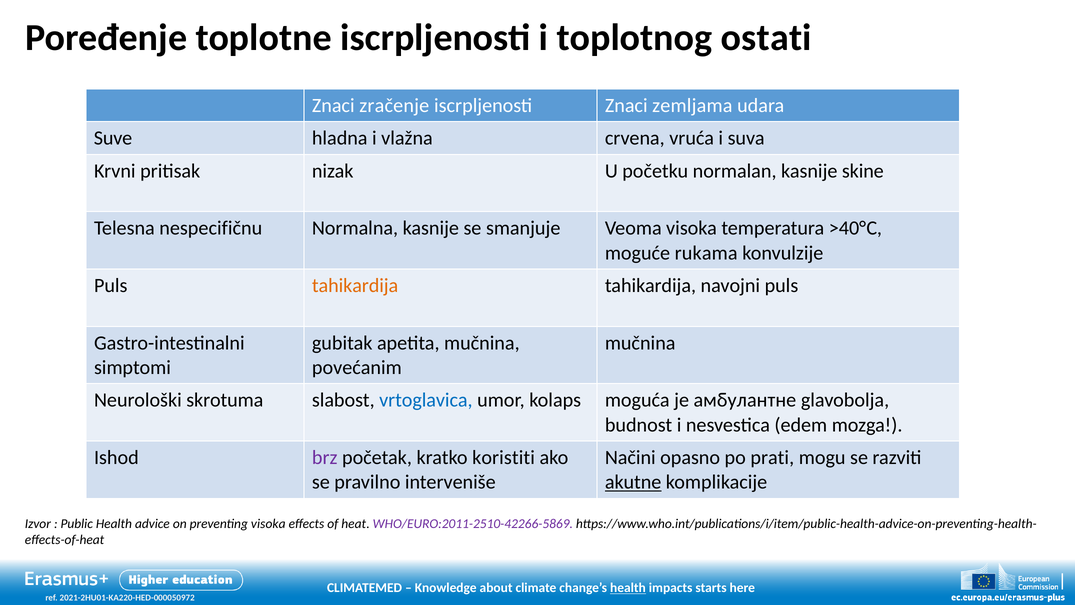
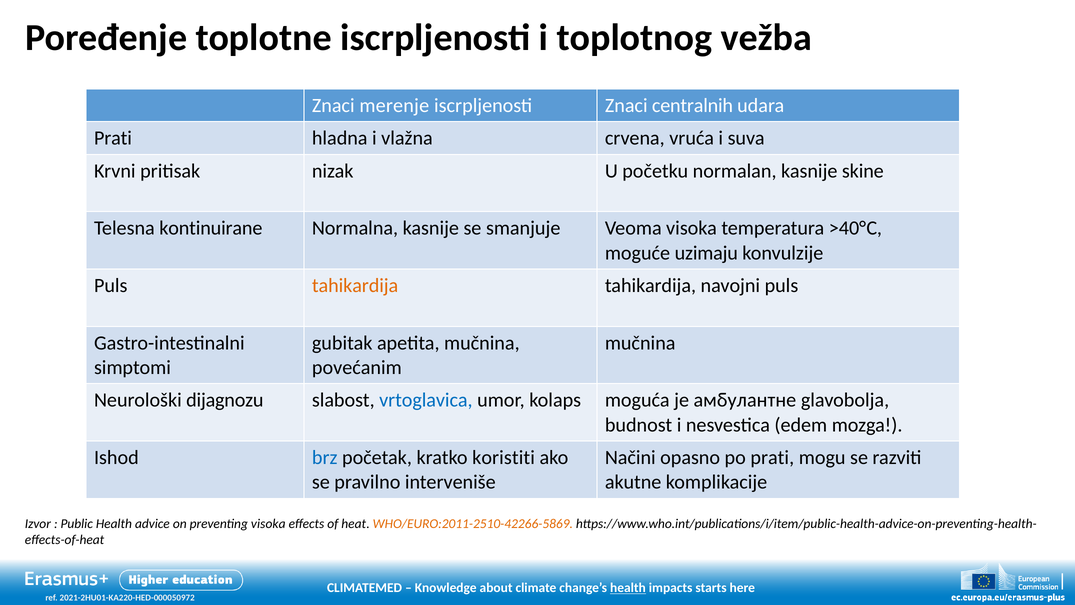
ostati: ostati -> vežba (766, 38)
zračenje: zračenje -> merenje (394, 105)
zemljama: zemljama -> centralnih (693, 105)
Suve: Suve -> Prati (113, 138)
nespecifičnu: nespecifičnu -> kontinuirane (211, 228)
rukama: rukama -> uzimaju (706, 253)
skrotuma: skrotuma -> dijagnozu (225, 400)
brz colour: purple -> blue (325, 457)
akutne underline: present -> none (633, 482)
WHO/EURO:2011-2510-42266-5869 colour: purple -> orange (473, 524)
